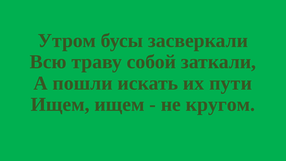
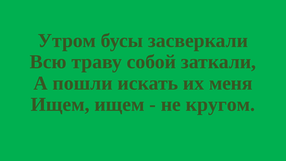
пути: пути -> меня (231, 83)
